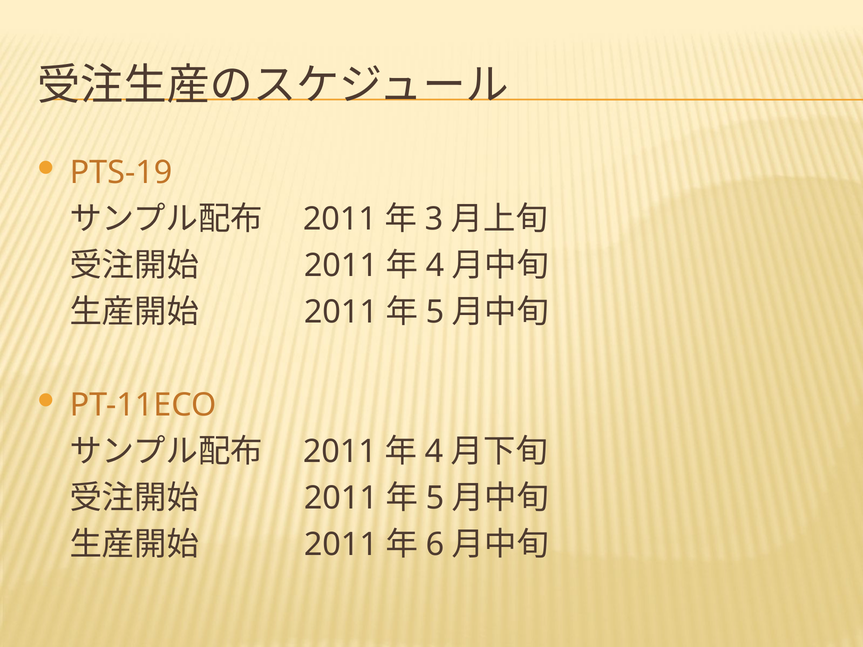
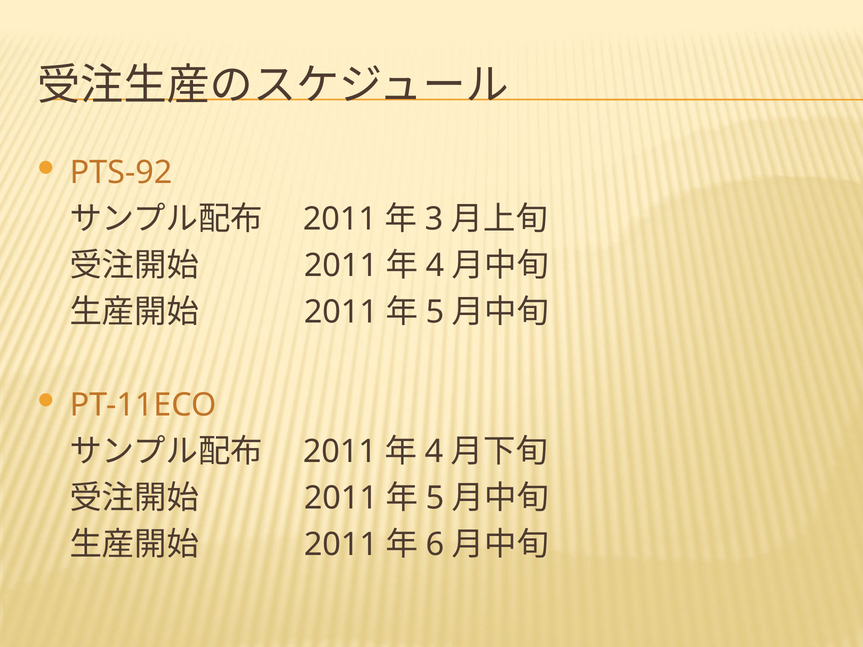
PTS-19: PTS-19 -> PTS-92 (121, 173)
